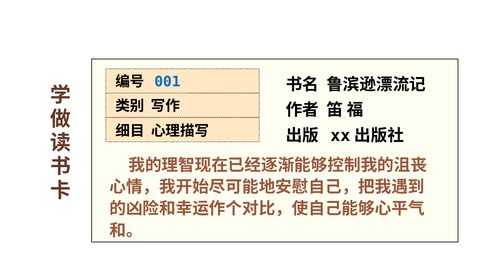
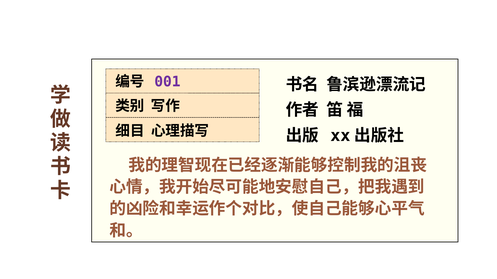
001 colour: blue -> purple (167, 82)
